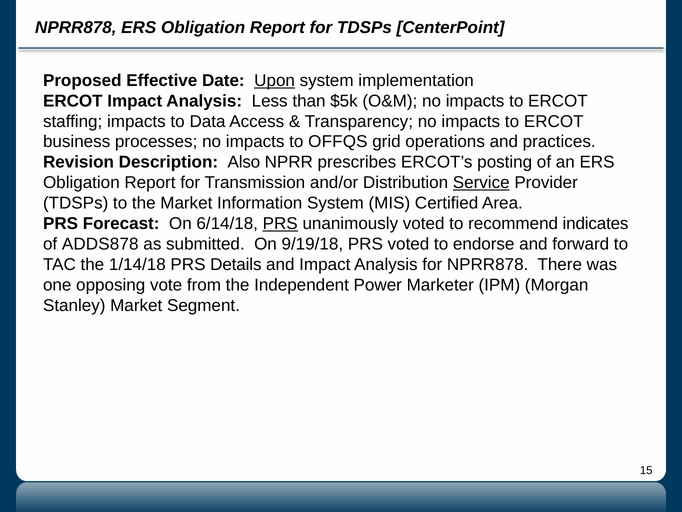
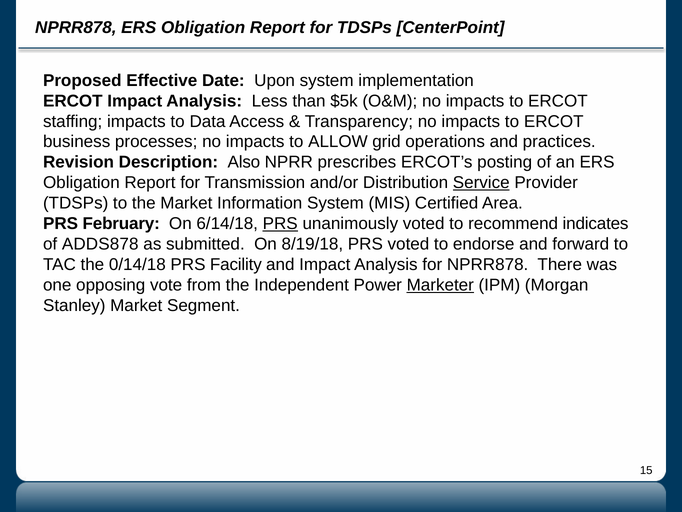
Upon underline: present -> none (275, 80)
OFFQS: OFFQS -> ALLOW (338, 142)
Forecast: Forecast -> February (121, 224)
9/19/18: 9/19/18 -> 8/19/18 (312, 244)
1/14/18: 1/14/18 -> 0/14/18 (137, 264)
Details: Details -> Facility (236, 264)
Marketer underline: none -> present (440, 285)
